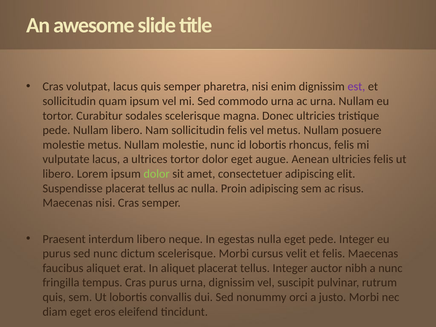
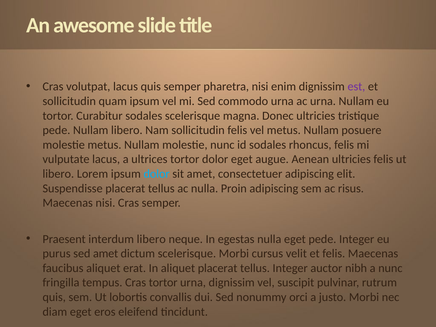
id lobortis: lobortis -> sodales (268, 145)
dolor colour: light green -> light blue (157, 174)
sed nunc: nunc -> amet (106, 254)
Cras purus: purus -> tortor (163, 283)
